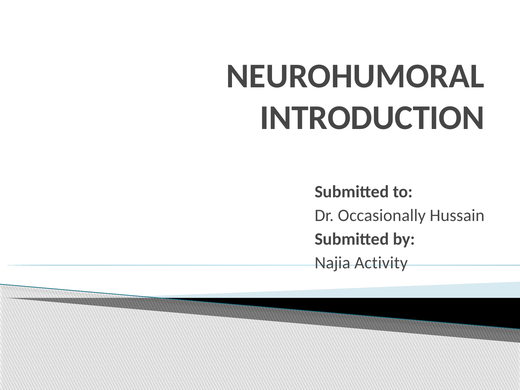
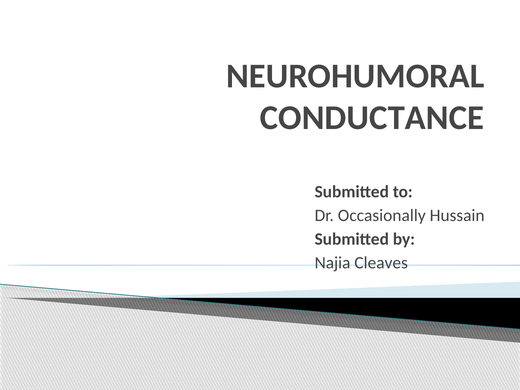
INTRODUCTION: INTRODUCTION -> CONDUCTANCE (372, 118)
Activity: Activity -> Cleaves (381, 263)
